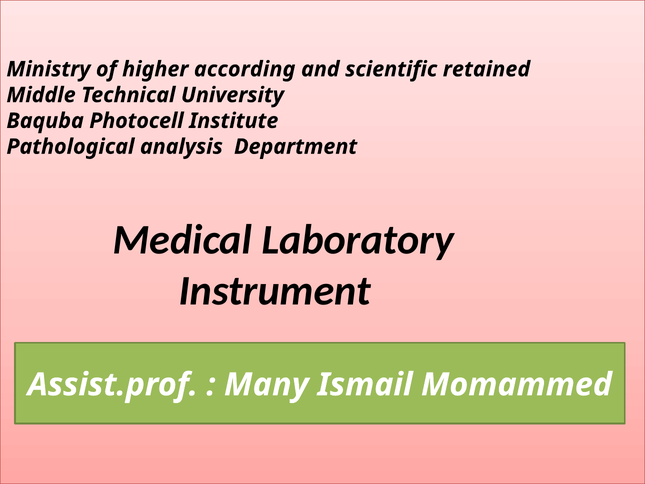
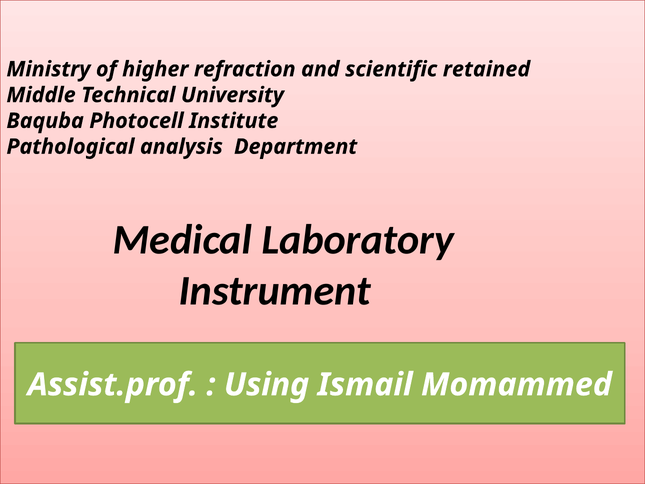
according: according -> refraction (245, 69)
Many: Many -> Using (267, 385)
